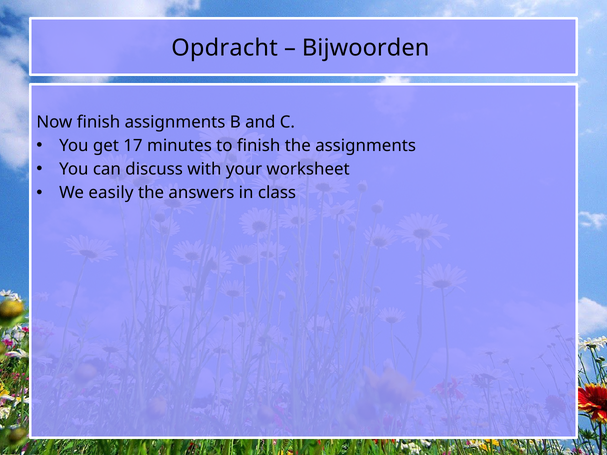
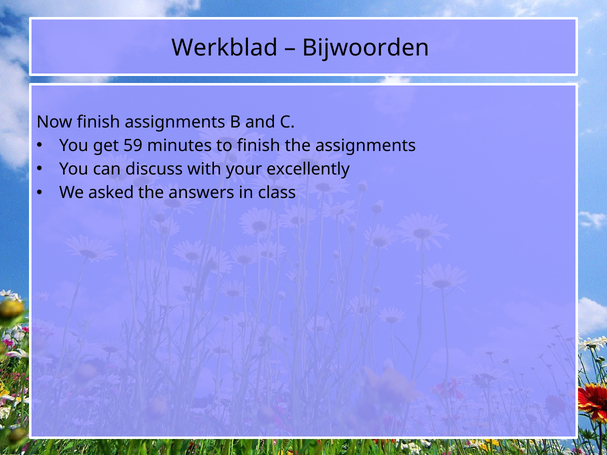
Opdracht: Opdracht -> Werkblad (225, 48)
17: 17 -> 59 (133, 146)
worksheet: worksheet -> excellently (308, 169)
easily: easily -> asked (111, 193)
